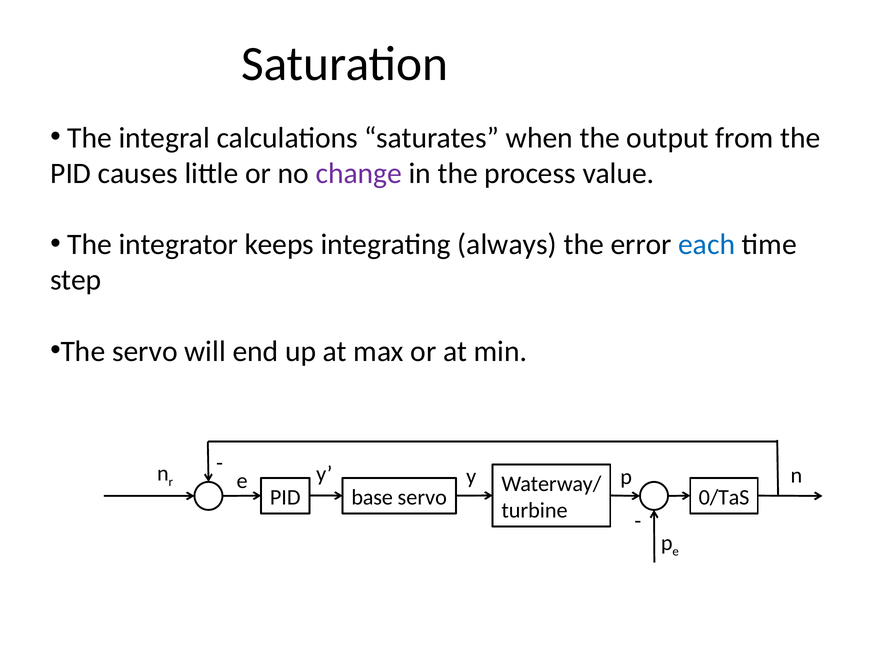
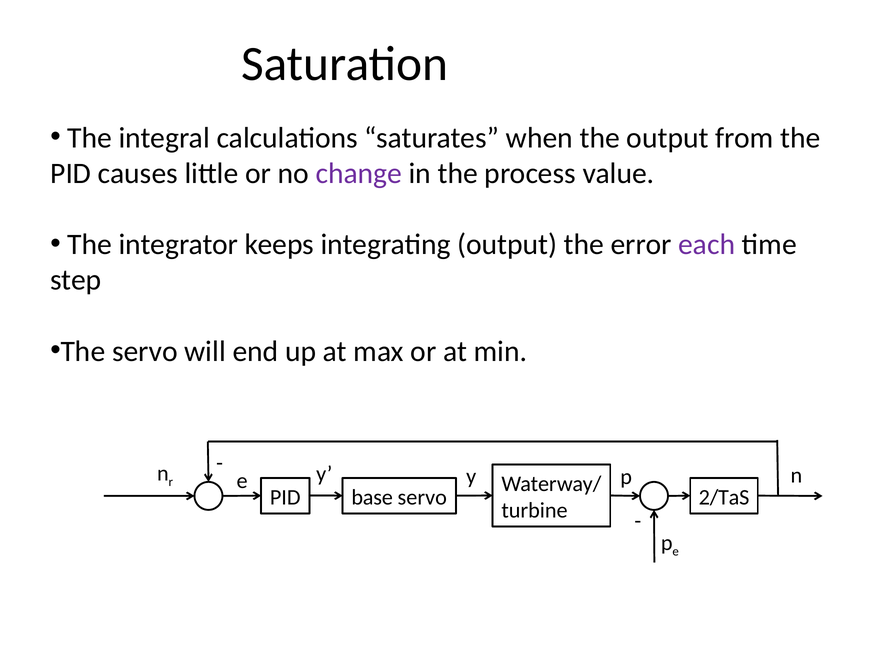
integrating always: always -> output (507, 244)
each colour: blue -> purple (707, 244)
0/TaS: 0/TaS -> 2/TaS (724, 497)
